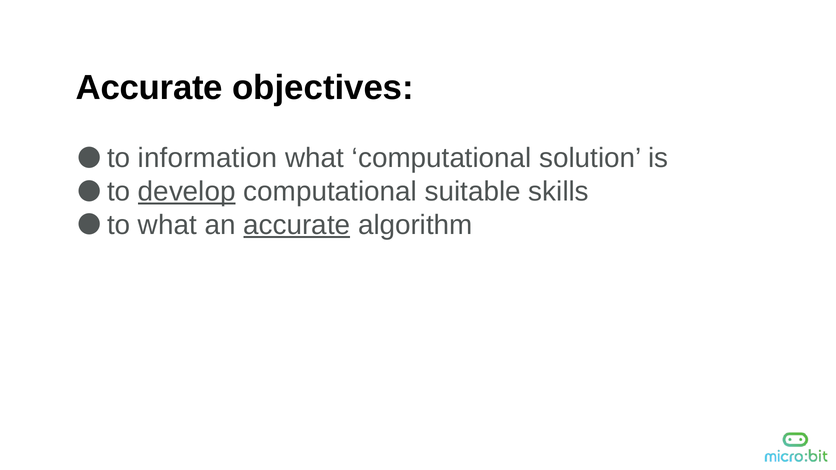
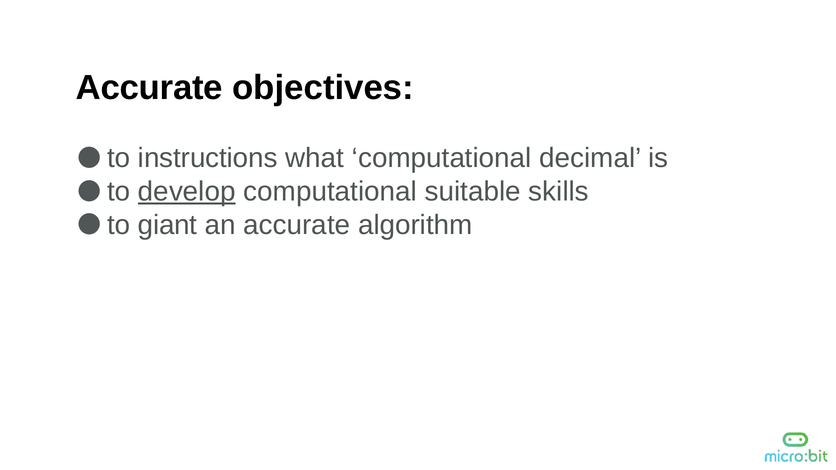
information: information -> instructions (208, 158)
solution: solution -> decimal (590, 158)
to what: what -> giant (168, 225)
accurate underline: present -> none (297, 225)
